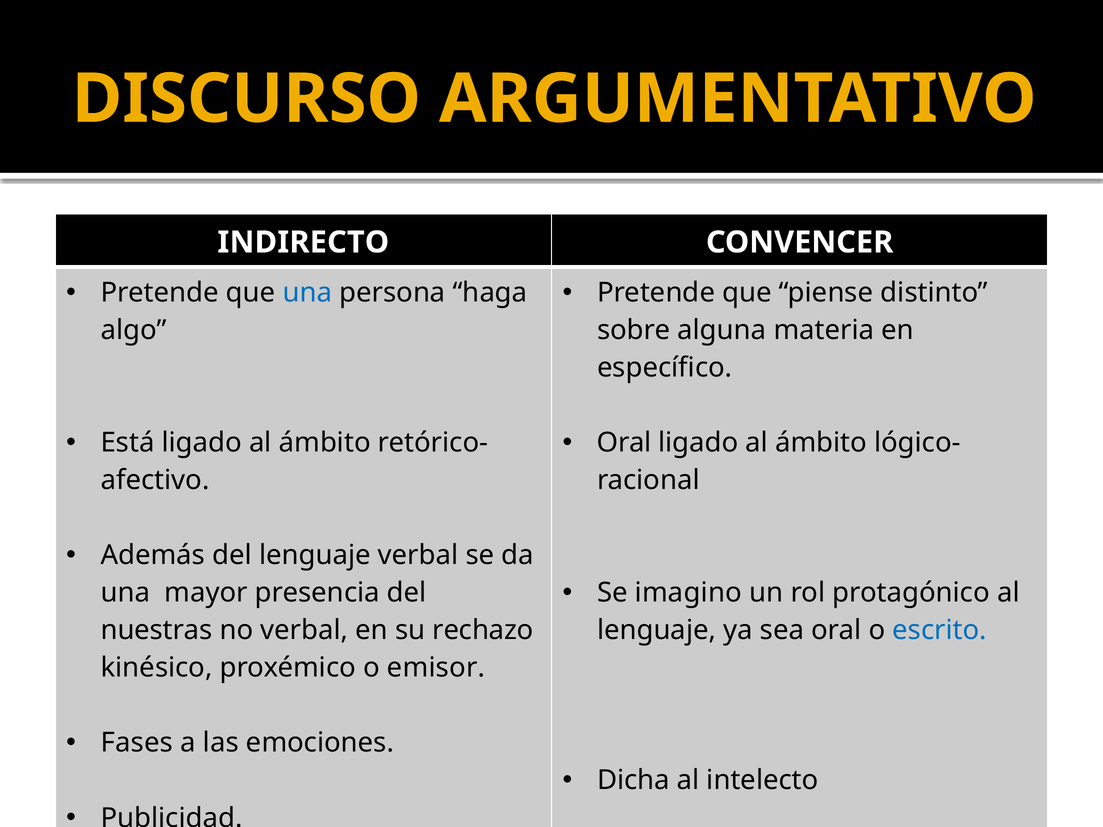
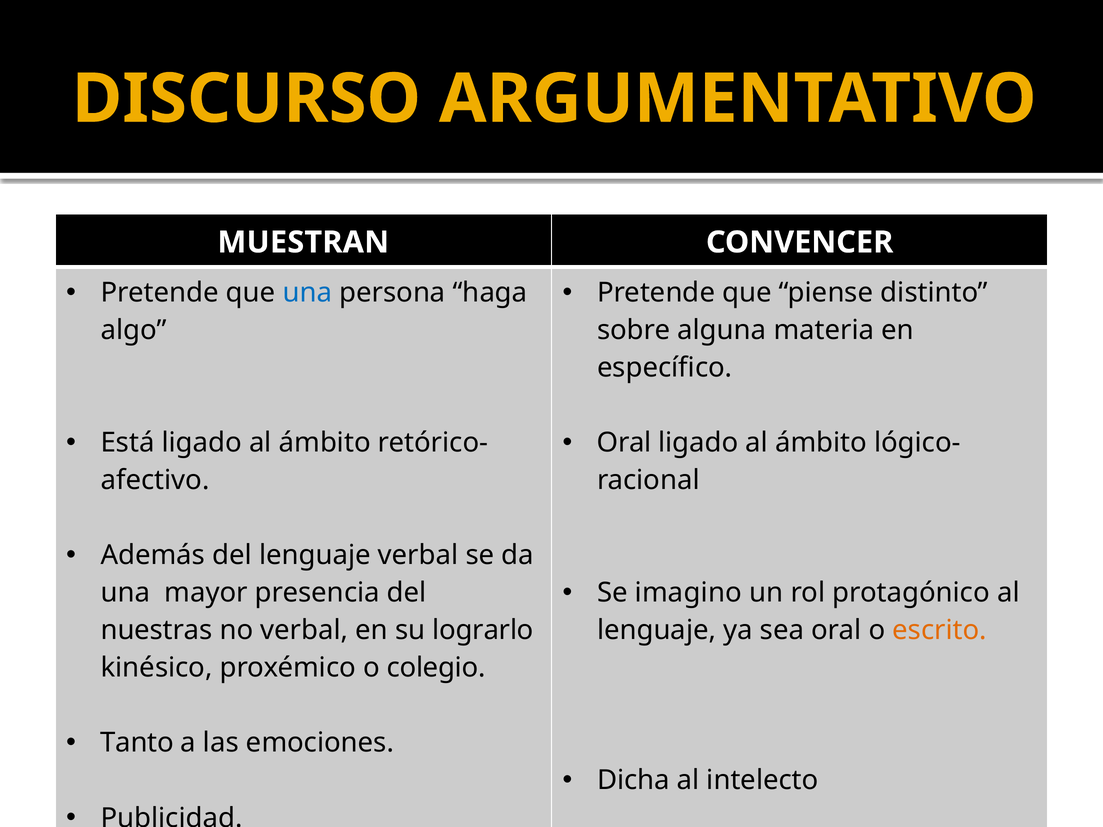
INDIRECTO: INDIRECTO -> MUESTRAN (303, 242)
rechazo: rechazo -> lograrlo (483, 631)
escrito colour: blue -> orange (940, 631)
emisor: emisor -> colegio (436, 668)
Fases: Fases -> Tanto (137, 743)
